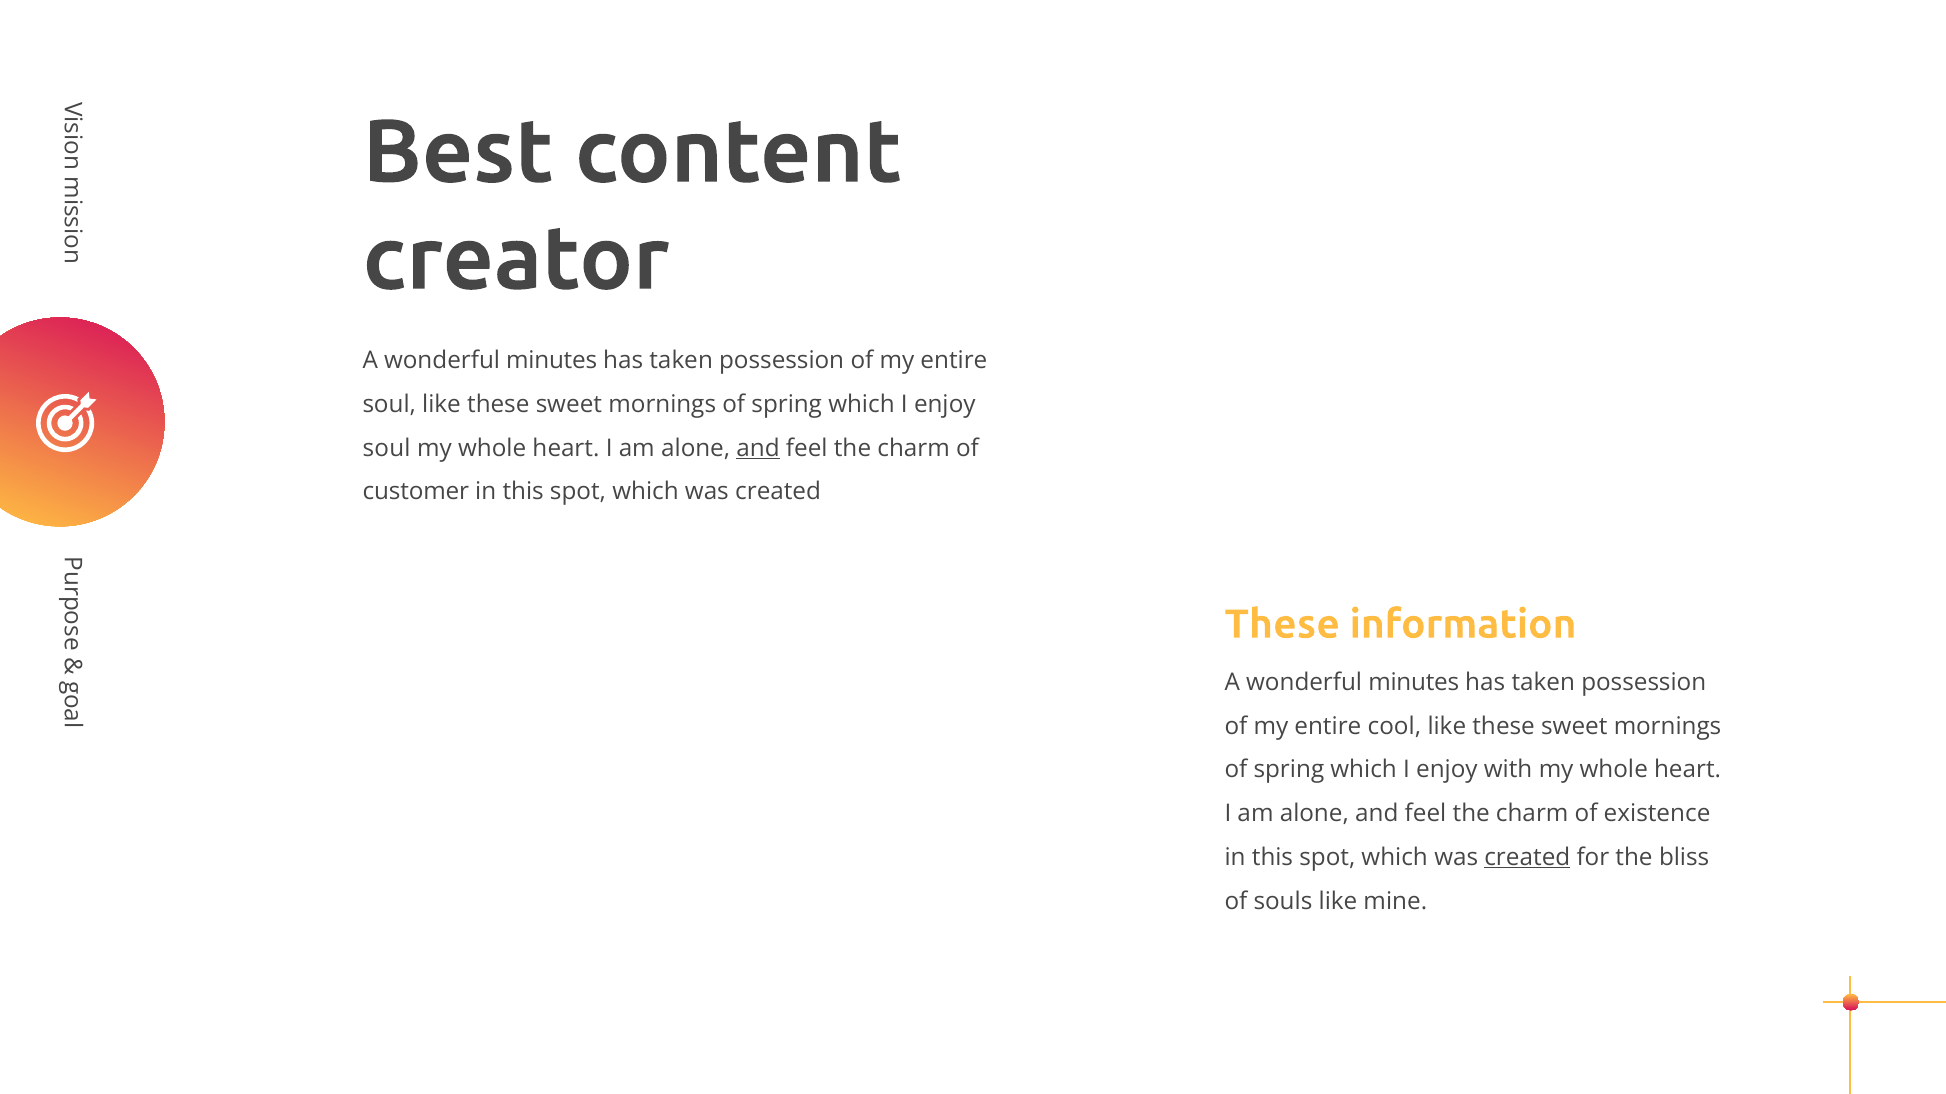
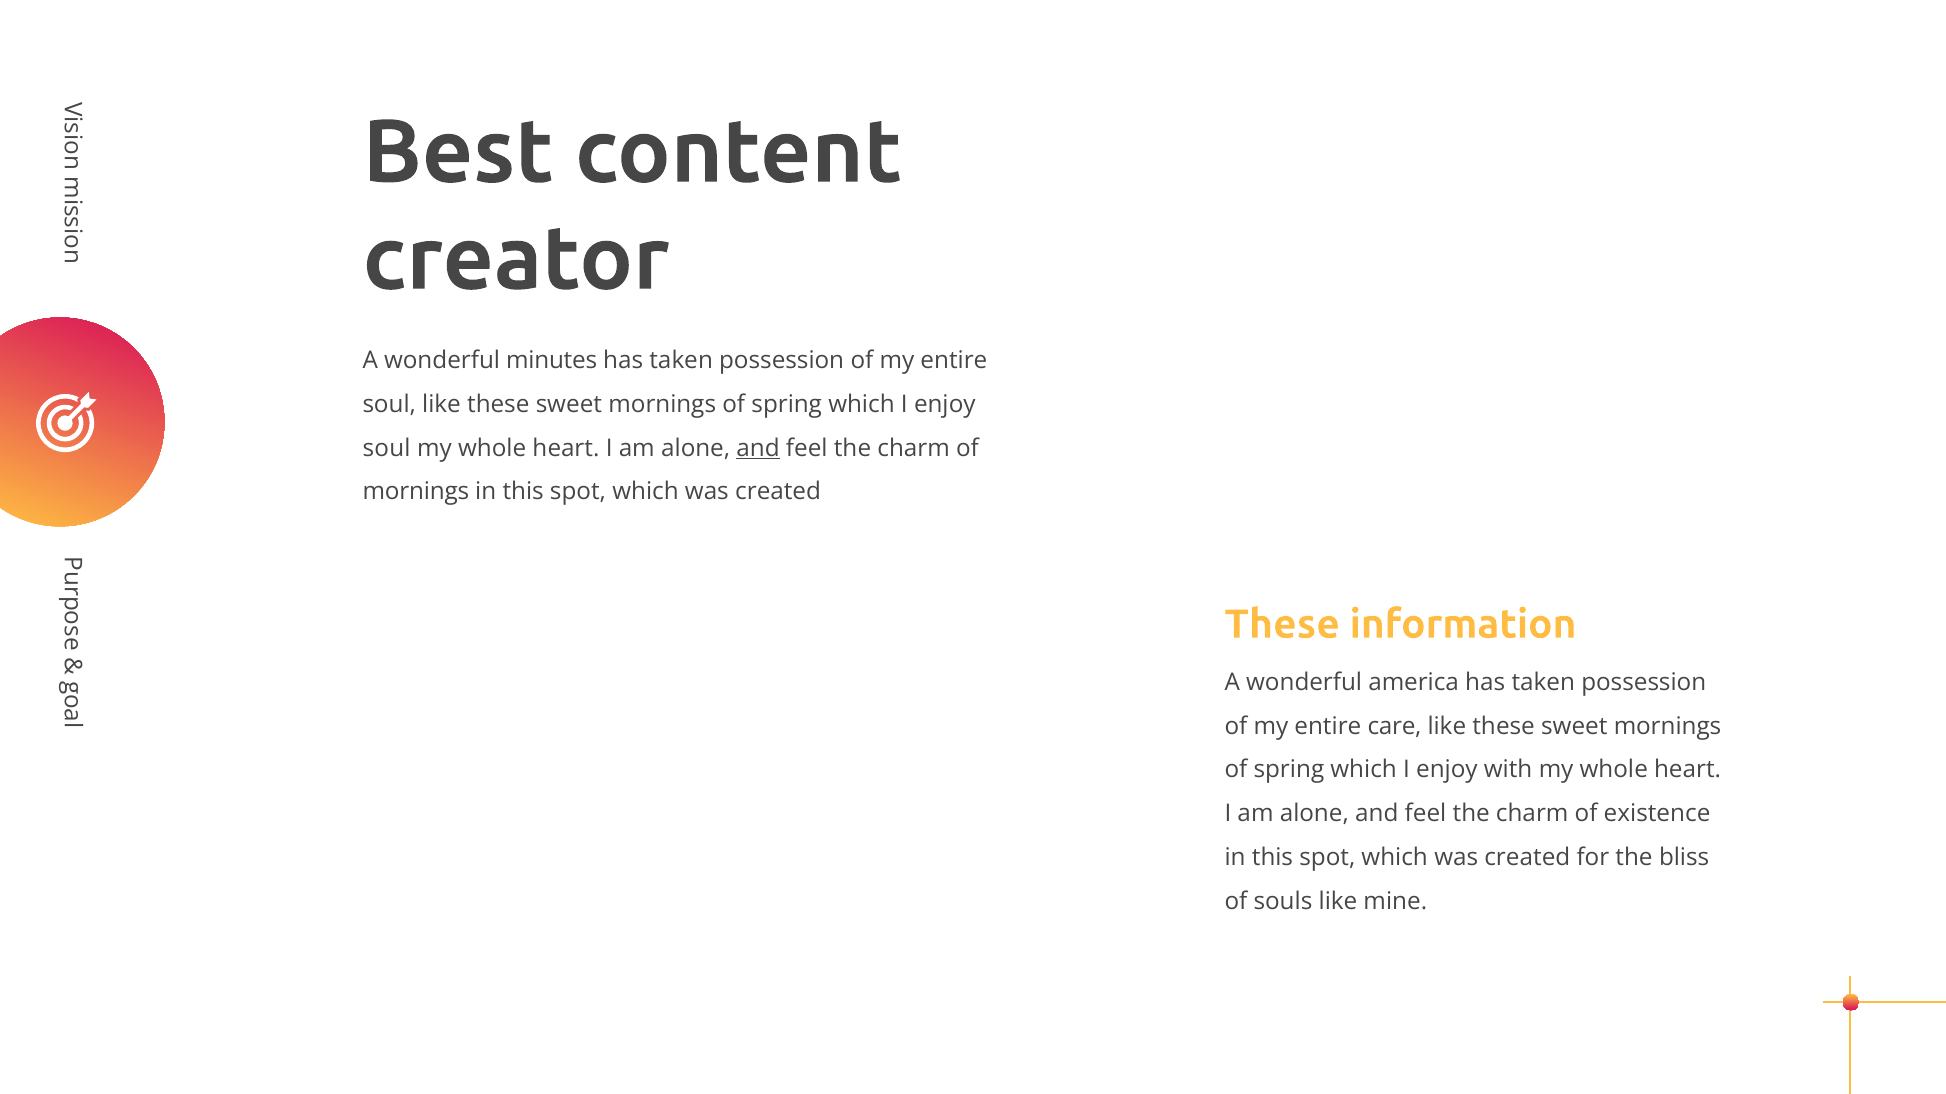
customer: customer -> mornings (416, 492)
minutes: minutes -> america (1414, 683)
cool: cool -> care (1395, 726)
created underline: present -> none (1527, 858)
